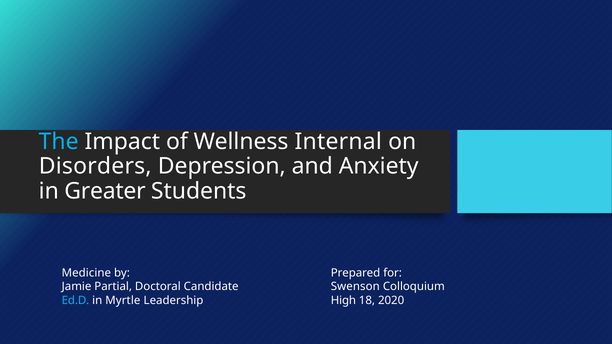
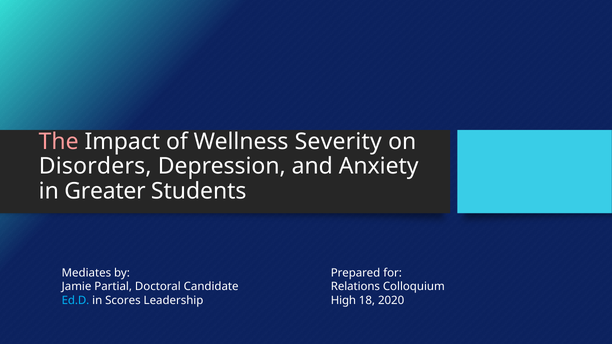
The colour: light blue -> pink (59, 142)
Internal: Internal -> Severity (338, 142)
Medicine: Medicine -> Mediates (86, 273)
Swenson: Swenson -> Relations (355, 287)
Myrtle: Myrtle -> Scores (123, 301)
